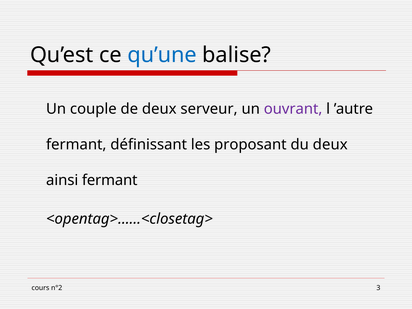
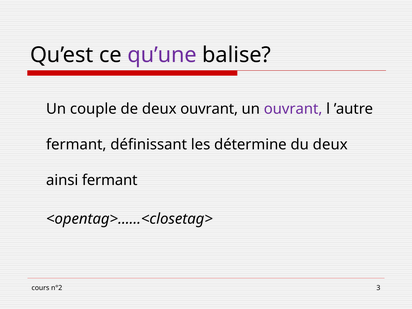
qu’une colour: blue -> purple (162, 55)
deux serveur: serveur -> ouvrant (209, 109)
proposant: proposant -> détermine (250, 145)
